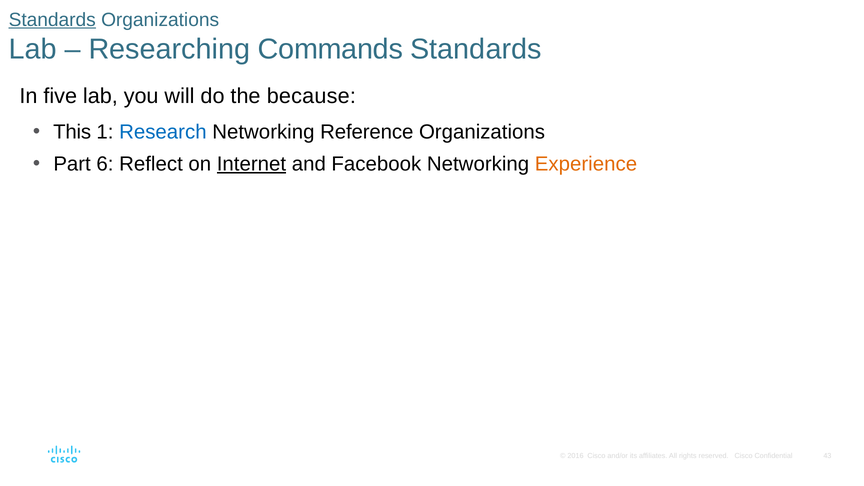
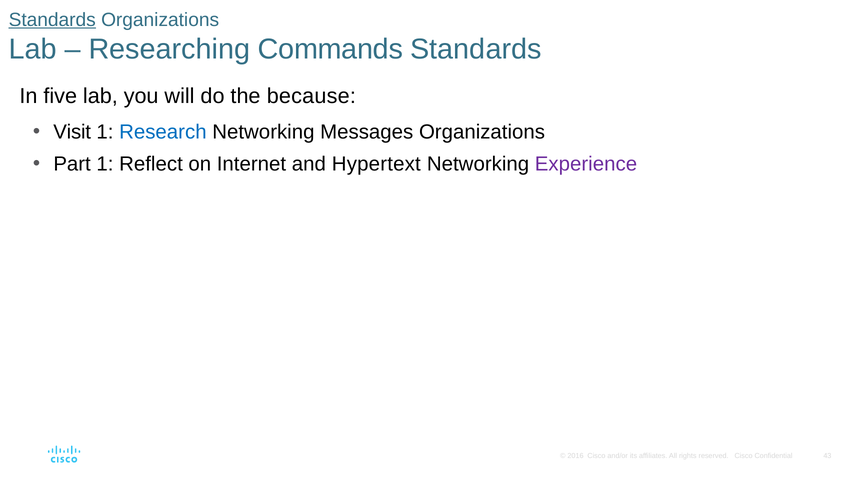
This: This -> Visit (72, 132)
Reference: Reference -> Messages (367, 132)
Part 6: 6 -> 1 (105, 164)
Internet underline: present -> none (251, 164)
Facebook: Facebook -> Hypertext (376, 164)
Experience colour: orange -> purple (586, 164)
